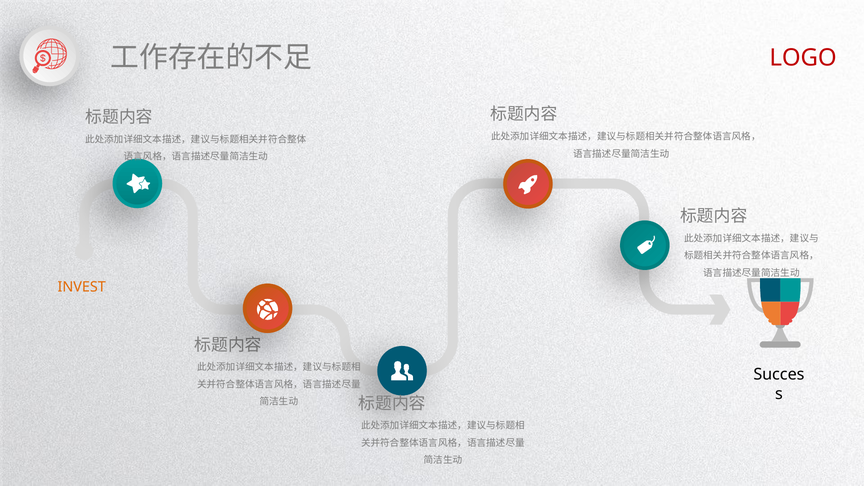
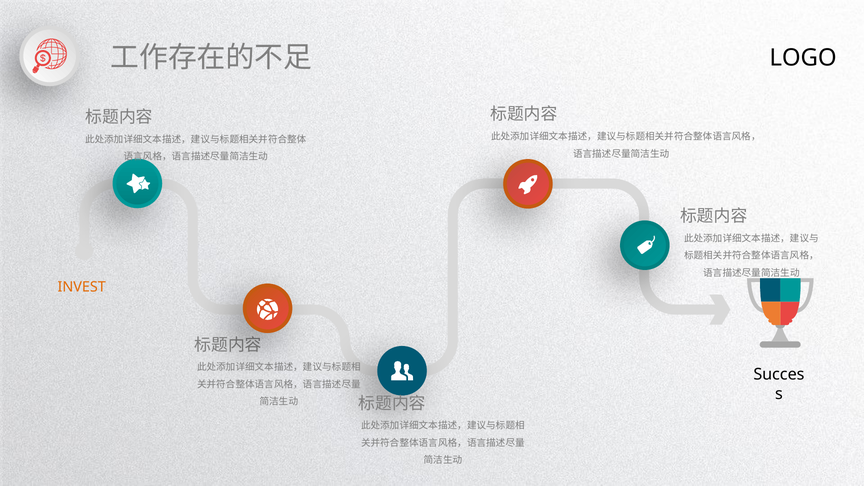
LOGO colour: red -> black (803, 58)
